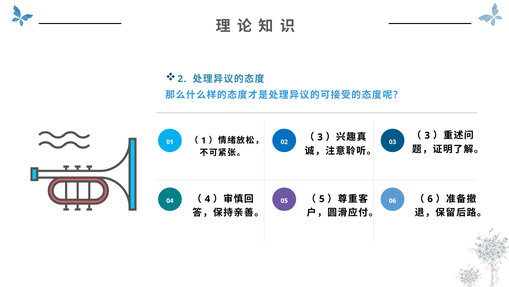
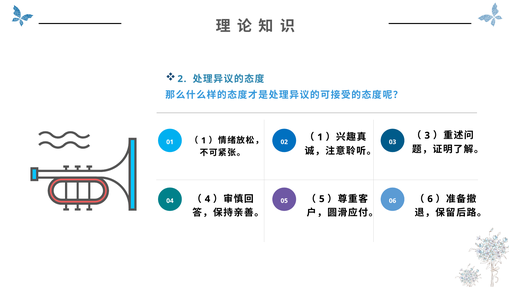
3: 3 -> 1 (320, 137)
